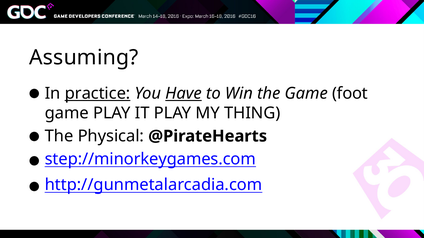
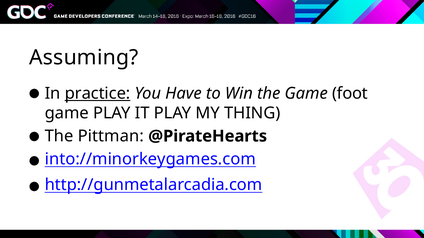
Have underline: present -> none (183, 94)
Physical: Physical -> Pittman (111, 136)
step://minorkeygames.com: step://minorkeygames.com -> into://minorkeygames.com (150, 160)
